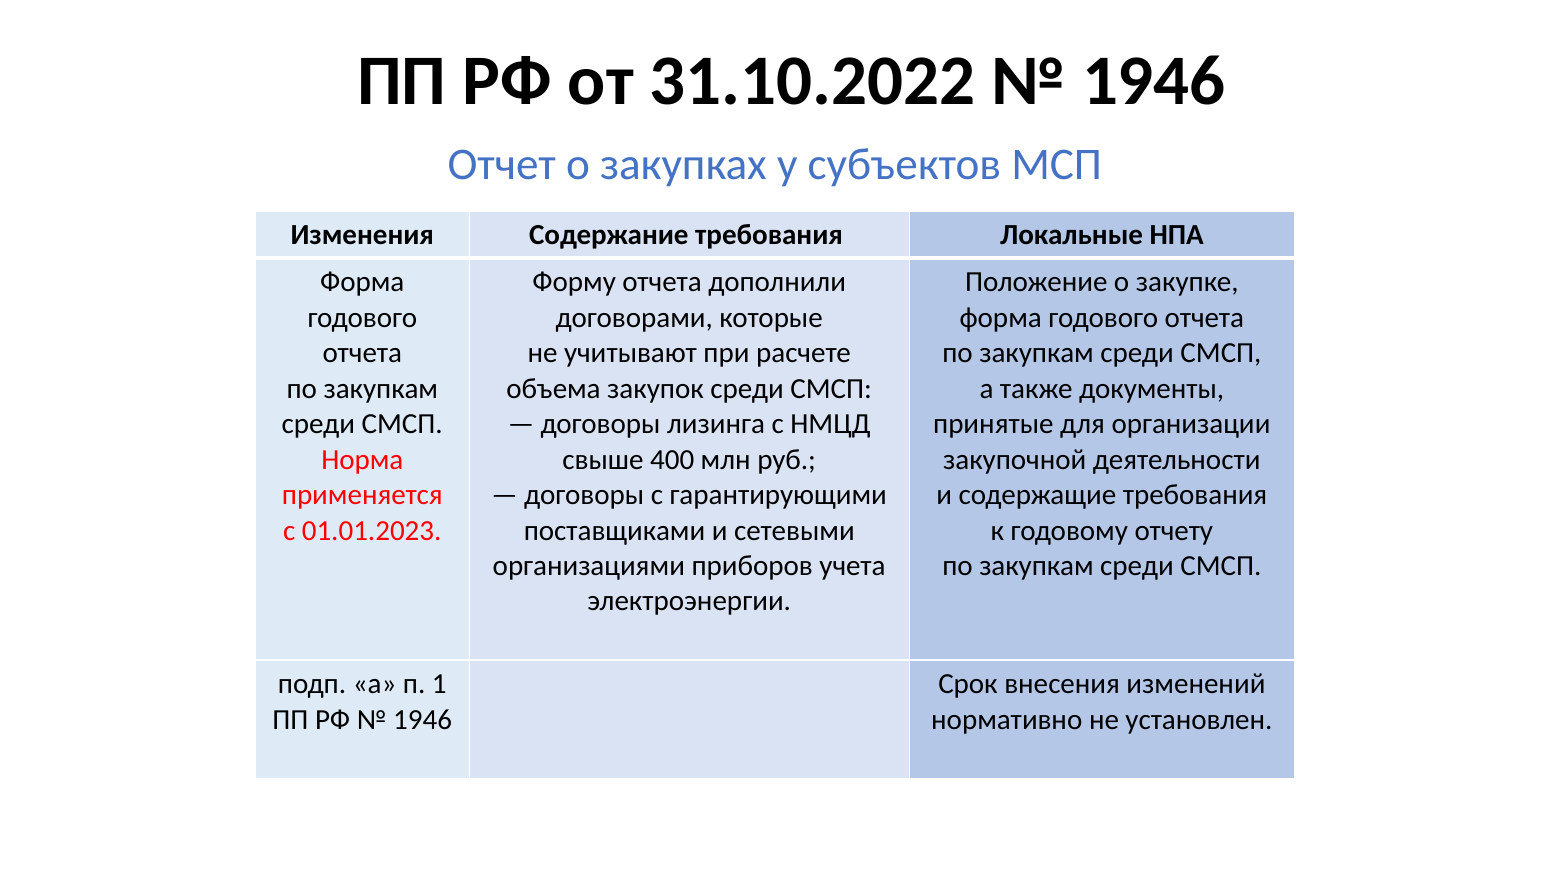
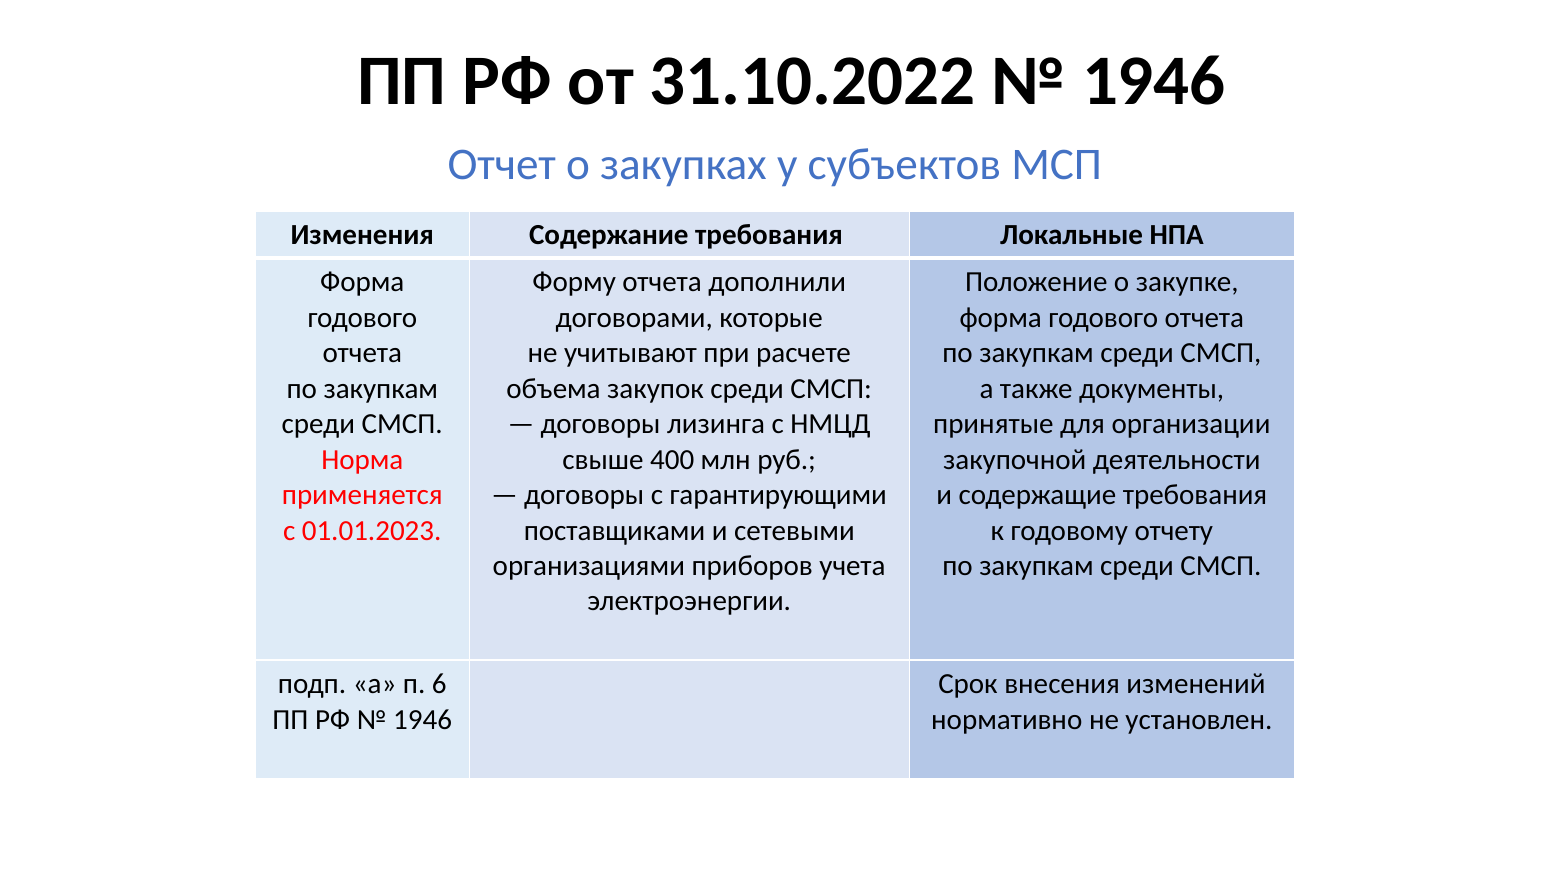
1: 1 -> 6 (439, 684)
